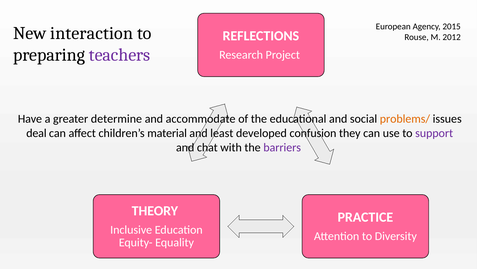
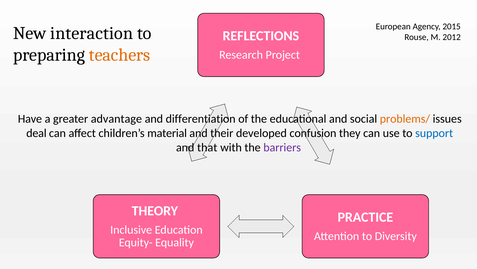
teachers colour: purple -> orange (120, 55)
determine: determine -> advantage (116, 119)
accommodate: accommodate -> differentiation (201, 119)
least: least -> their (222, 133)
support colour: purple -> blue (434, 133)
chat: chat -> that (207, 147)
